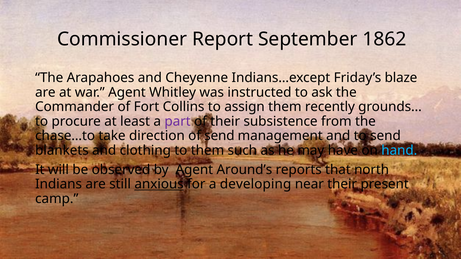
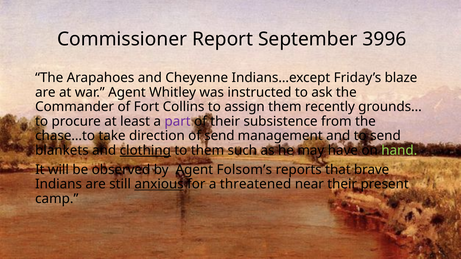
1862: 1862 -> 3996 (384, 39)
clothing underline: none -> present (145, 151)
hand colour: light blue -> light green (399, 151)
Around’s: Around’s -> Folsom’s (244, 170)
north: north -> brave (372, 170)
developing: developing -> threatened (256, 184)
